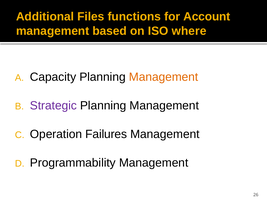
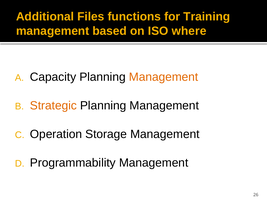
Account: Account -> Training (207, 17)
Strategic colour: purple -> orange (53, 105)
Failures: Failures -> Storage (106, 134)
